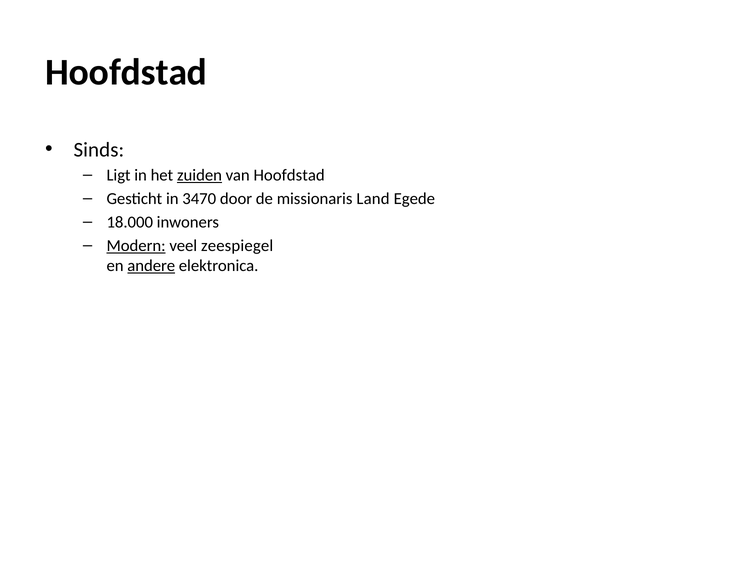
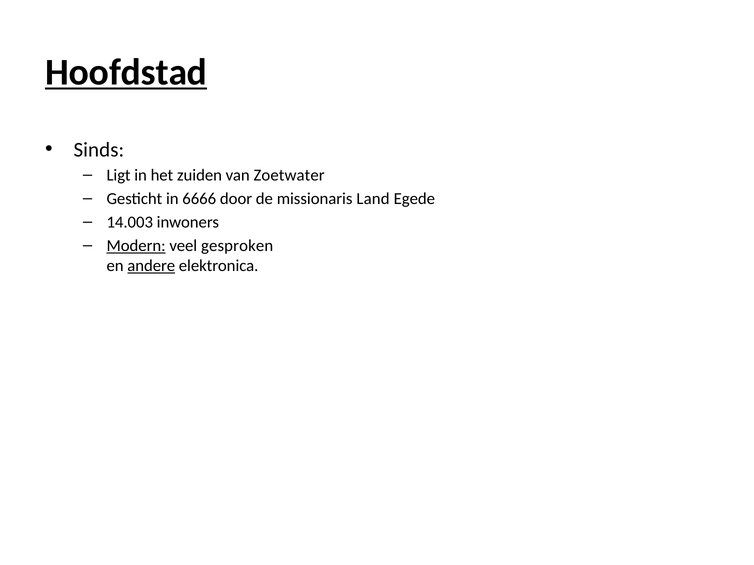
Hoofdstad underline: none -> present (126, 72)
zuiden underline: present -> none (199, 175)
van Hoofdstad: Hoofdstad -> Zoetwater (289, 175)
3470: 3470 -> 6666 (199, 199)
18.000: 18.000 -> 14.003 (130, 222)
zeespiegel: zeespiegel -> gesproken (237, 246)
